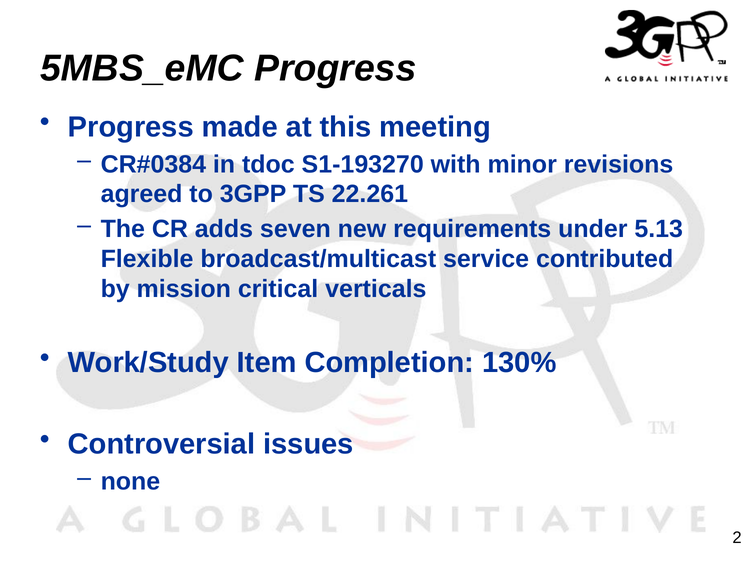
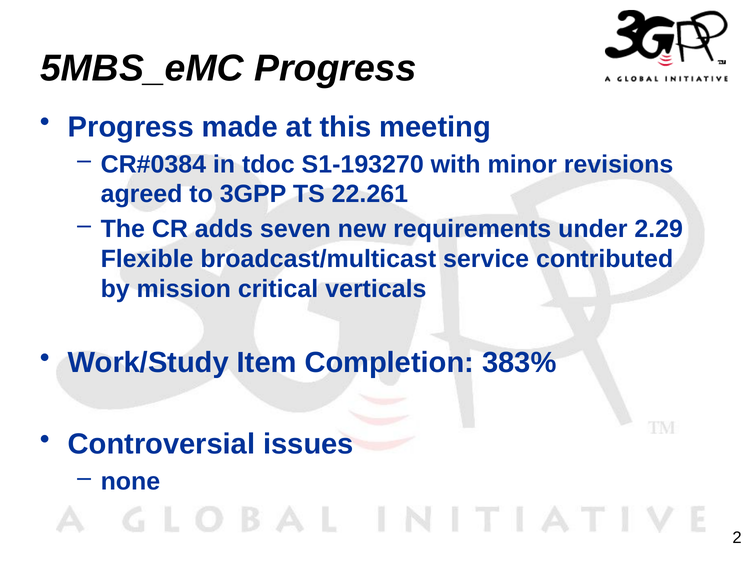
5.13: 5.13 -> 2.29 (659, 229)
130%: 130% -> 383% (519, 363)
